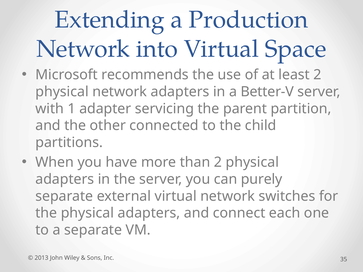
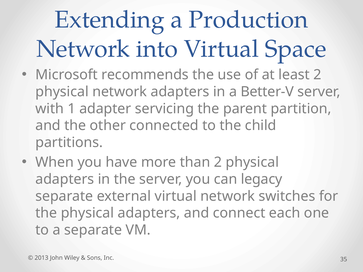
purely: purely -> legacy (262, 179)
